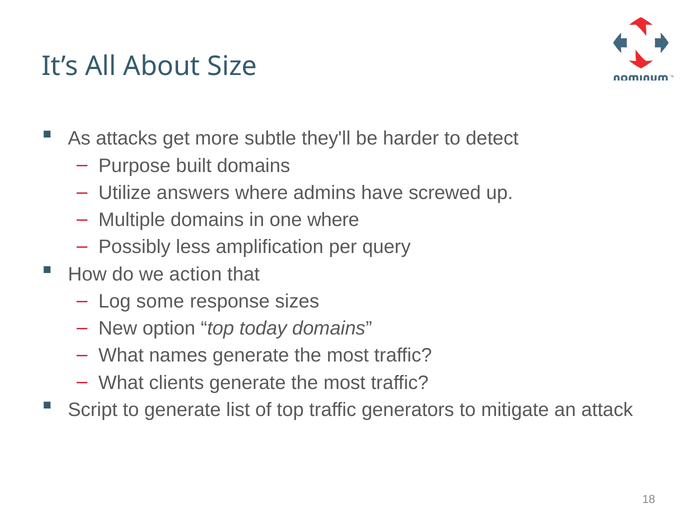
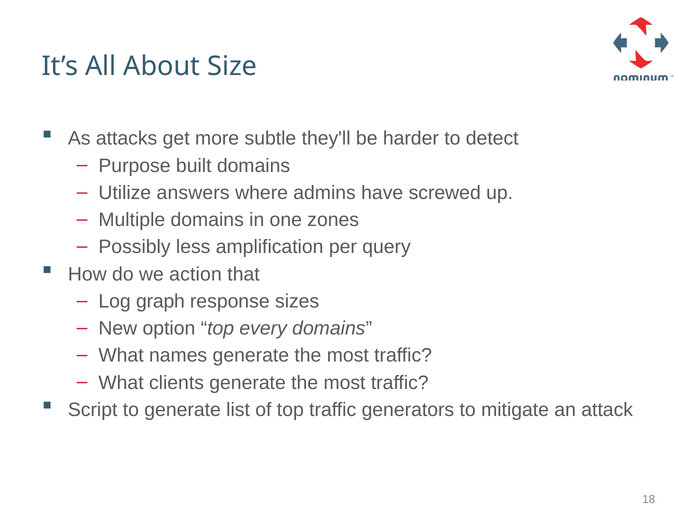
one where: where -> zones (333, 220)
some: some -> graph (160, 301)
today: today -> every (263, 328)
